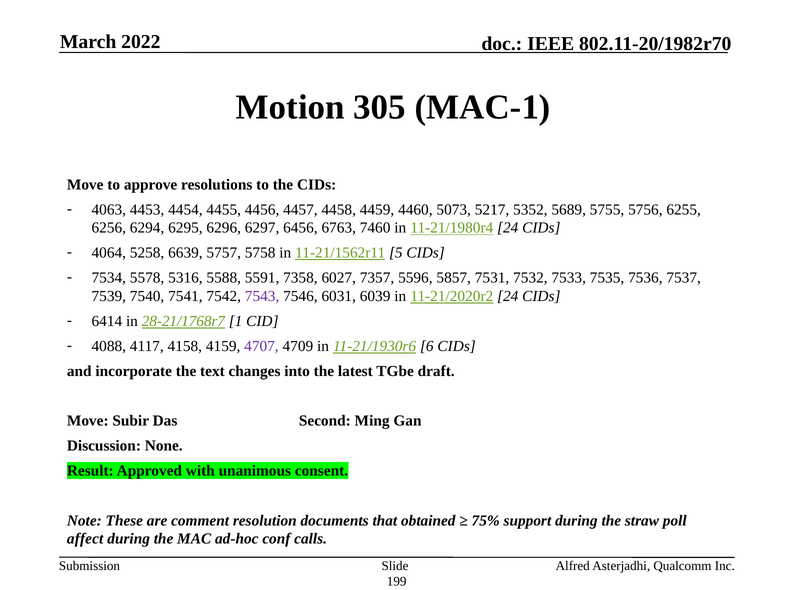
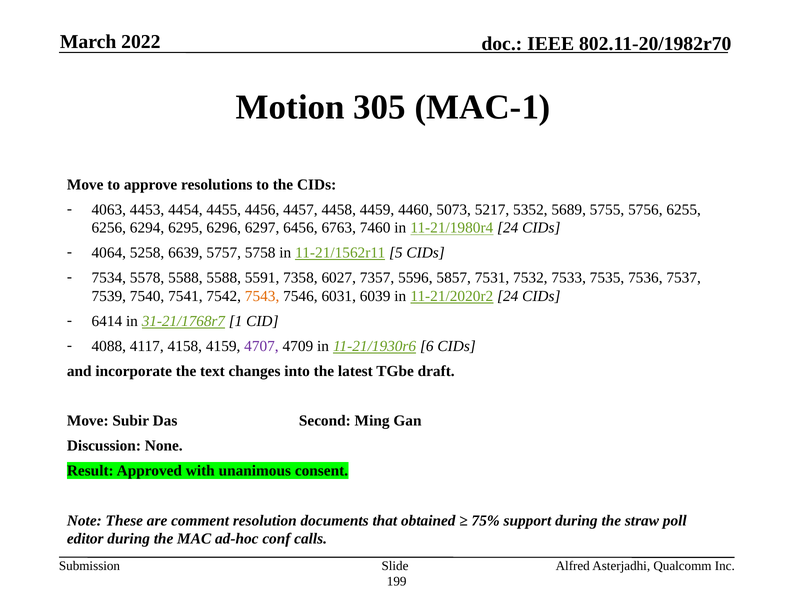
5578 5316: 5316 -> 5588 (185, 278)
7543 colour: purple -> orange (262, 296)
28-21/1768r7: 28-21/1768r7 -> 31-21/1768r7 (183, 321)
affect: affect -> editor (85, 539)
